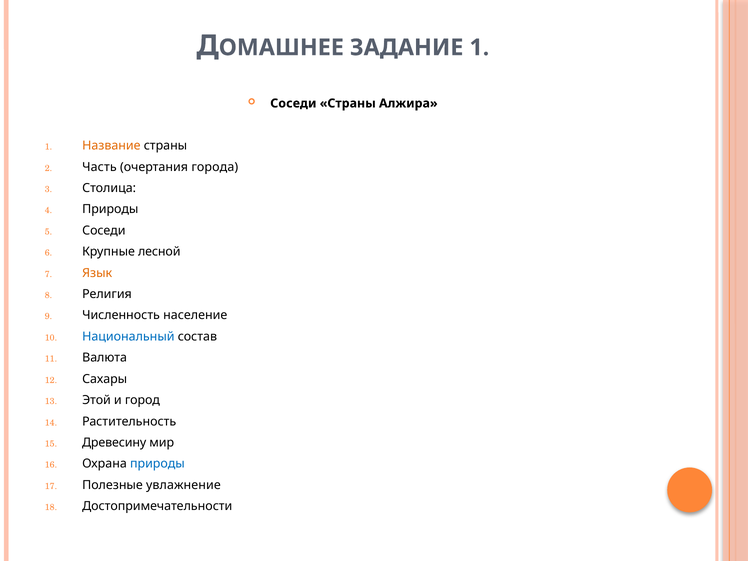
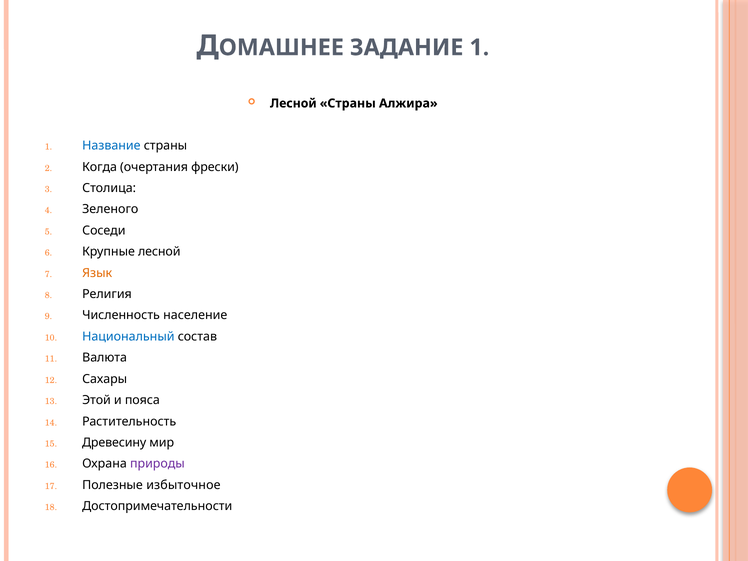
Соседи: Соседи -> Лесной (293, 103)
Название colour: orange -> blue (111, 146)
Часть: Часть -> Когда (100, 167)
города: города -> фрески (215, 167)
Природы: Природы -> Зеленого (110, 209)
город: город -> пояса (142, 400)
природы colour: blue -> purple (157, 464)
увлажнение: увлажнение -> избыточное (183, 485)
